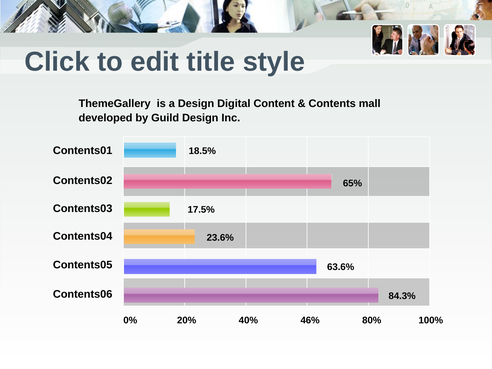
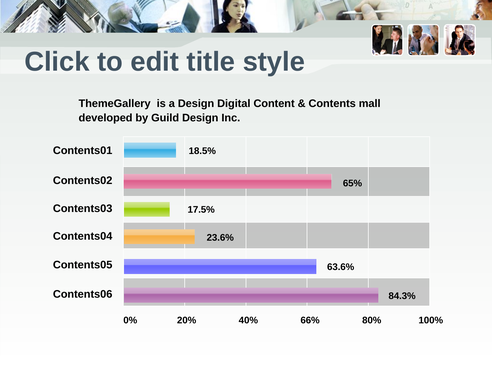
46%: 46% -> 66% (310, 320)
